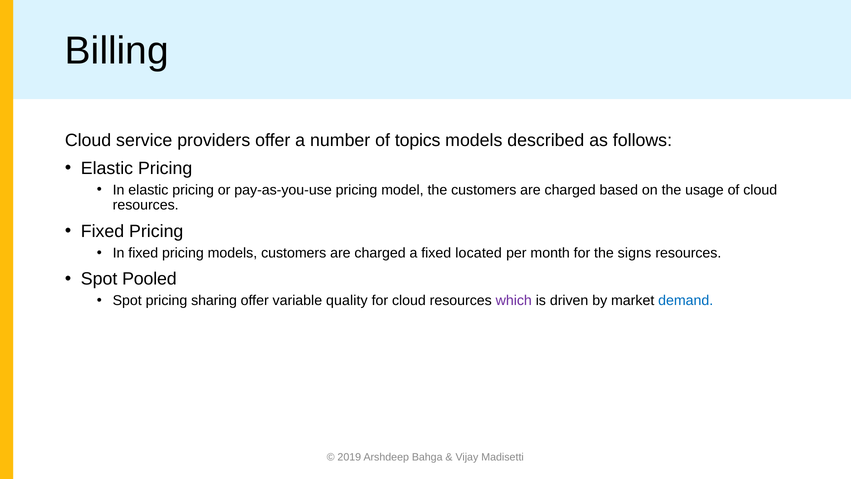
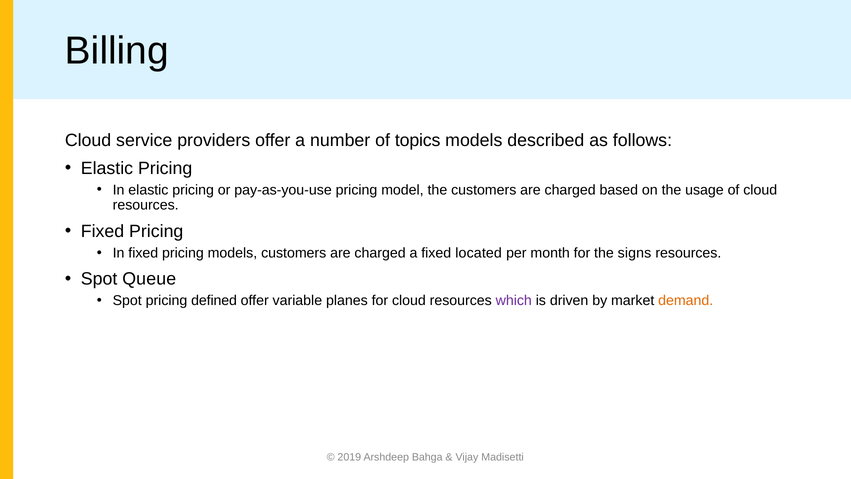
Pooled: Pooled -> Queue (149, 279)
sharing: sharing -> defined (214, 301)
quality: quality -> planes (347, 301)
demand colour: blue -> orange (686, 301)
